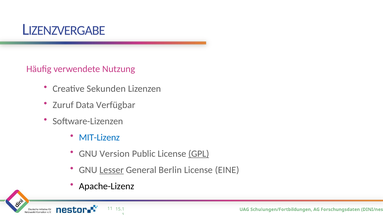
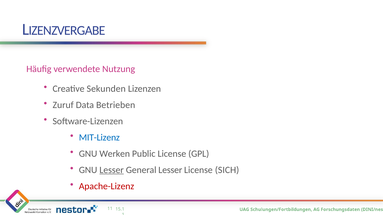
Verfügbar: Verfügbar -> Betrieben (116, 105)
Version: Version -> Werken (115, 154)
GPL underline: present -> none (199, 154)
General Berlin: Berlin -> Lesser (170, 170)
EINE: EINE -> SICH (227, 170)
Apache-Lizenz colour: black -> red (107, 187)
